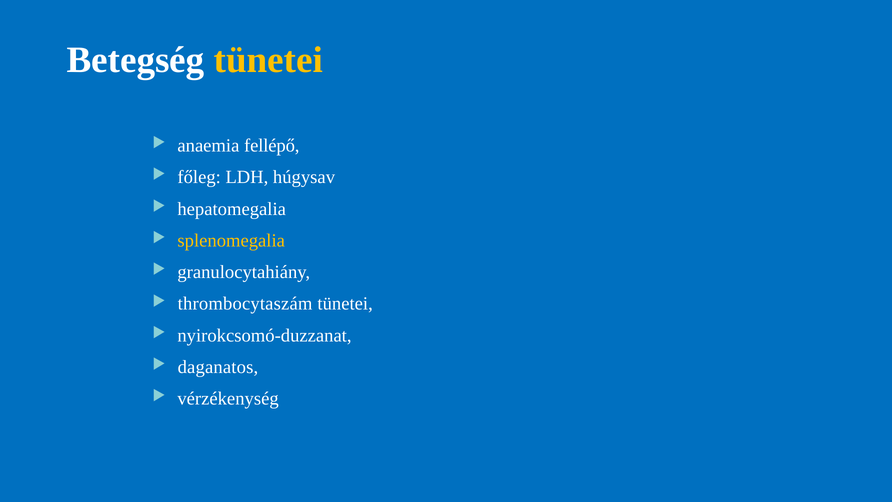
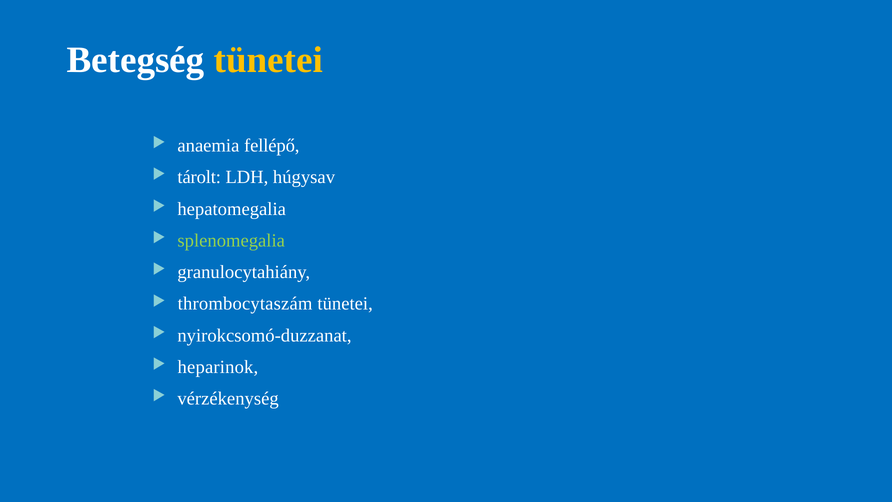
főleg: főleg -> tárolt (199, 177)
splenomegalia colour: yellow -> light green (231, 240)
daganatos: daganatos -> heparinok (218, 367)
